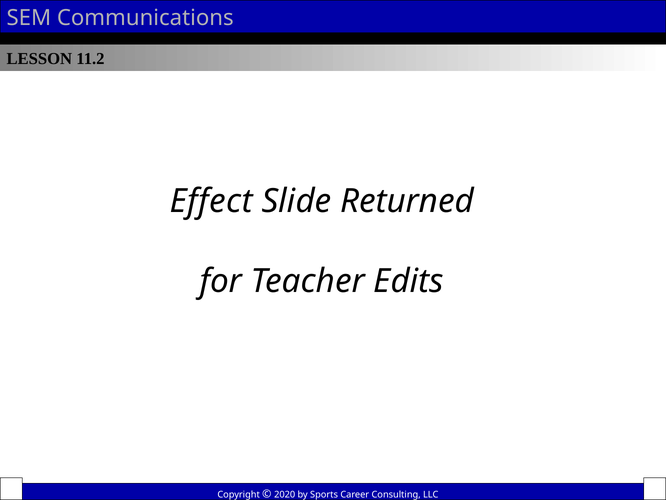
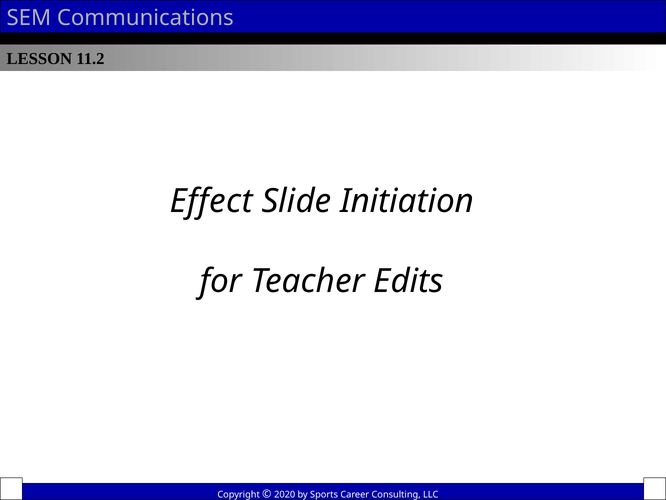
Returned: Returned -> Initiation (407, 201)
